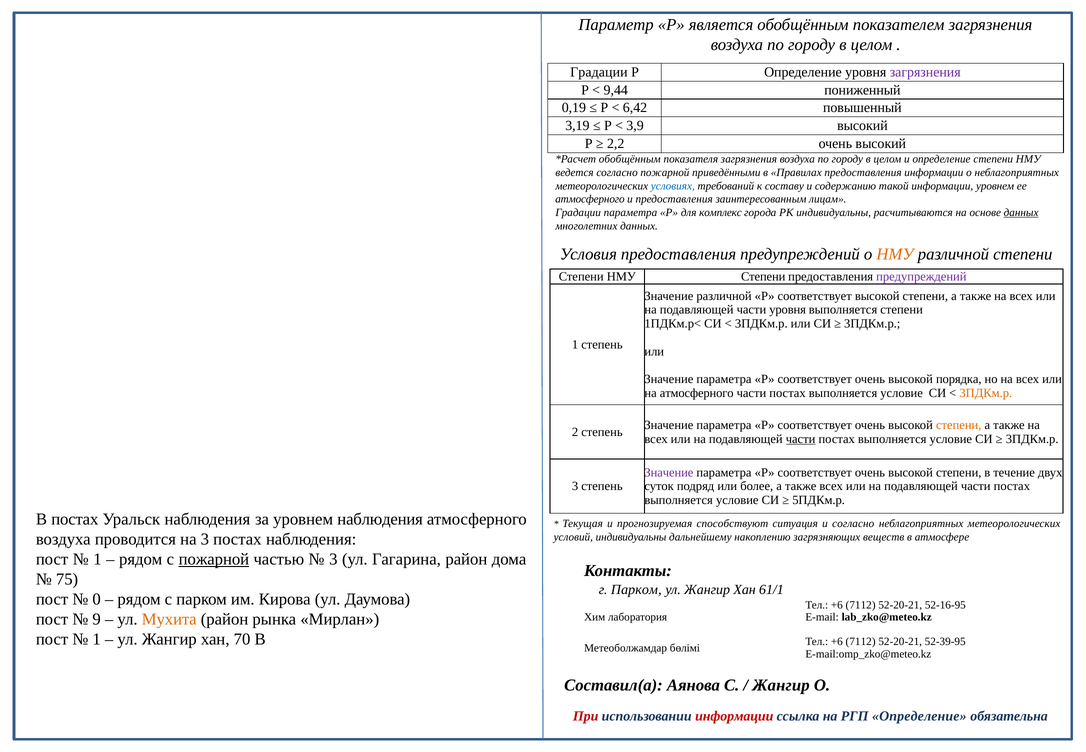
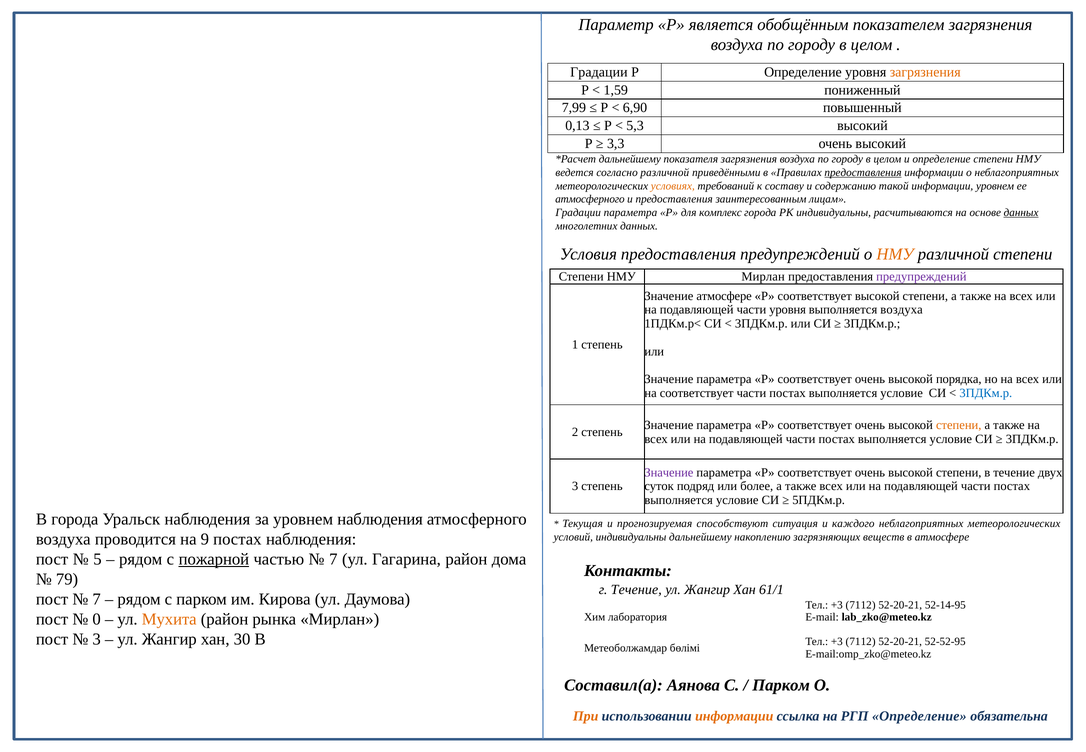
загрязнения colour: purple -> orange (925, 72)
9,44: 9,44 -> 1,59 (616, 90)
0,19: 0,19 -> 7,99 (574, 108)
6,42: 6,42 -> 6,90 (635, 108)
3,19: 3,19 -> 0,13 (577, 126)
3,9: 3,9 -> 5,3 (635, 126)
2,2: 2,2 -> 3,3 (616, 144)
обобщённым: обобщённым -> дальнейшему (630, 159)
согласно пожарной: пожарной -> различной (665, 173)
предоставления underline: none -> present (863, 173)
условиях colour: blue -> orange (673, 186)
НМУ Степени: Степени -> Мирлан (763, 277)
Значение различной: различной -> атмосфере (724, 296)
выполняется степени: степени -> воздуха (902, 310)
на атмосферного: атмосферного -> соответствует (697, 393)
3ПДКм.р colour: orange -> blue (986, 393)
части underline: present -> none (801, 439)
В постах: постах -> города (75, 519)
и согласно: согласно -> каждого (853, 524)
на 3: 3 -> 9 (205, 539)
1: 1 -> 5 (97, 559)
3: 3 -> 7 (333, 559)
75: 75 -> 79 (67, 579)
г Парком: Парком -> Течение (636, 590)
0: 0 -> 7 (97, 599)
+6: +6 -> +3 (837, 605)
52-16-95: 52-16-95 -> 52-14-95 (945, 605)
9: 9 -> 0 (97, 619)
1: 1 -> 3 (97, 639)
70: 70 -> 30 (242, 639)
+6: +6 -> +3 (837, 642)
52-39-95: 52-39-95 -> 52-52-95 (945, 642)
Жангир: Жангир -> Парком (781, 685)
При colour: red -> orange (586, 716)
информации colour: red -> orange (734, 716)
